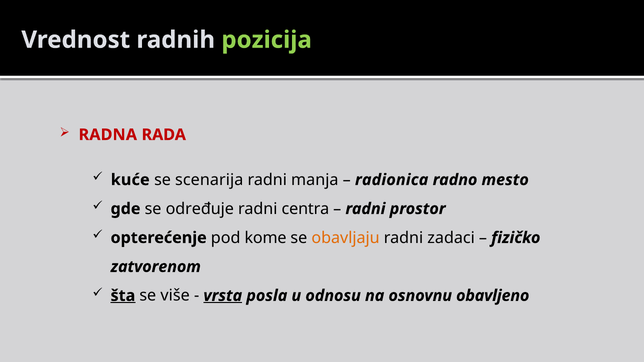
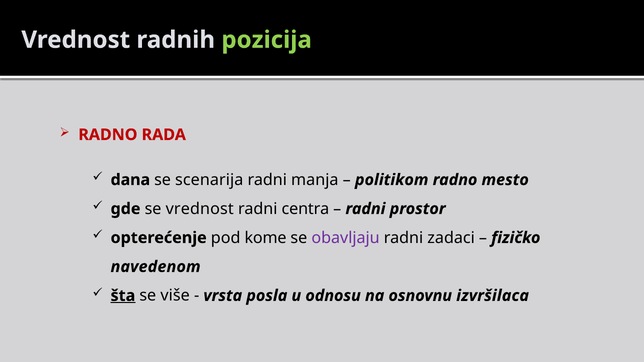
RADNA: RADNA -> RADNO (108, 135)
kuće: kuće -> dana (130, 180)
radionica: radionica -> politikom (392, 180)
se određuje: određuje -> vrednost (200, 209)
obavljaju colour: orange -> purple (346, 238)
zatvorenom: zatvorenom -> navedenom (156, 267)
vrsta underline: present -> none (223, 296)
obavljeno: obavljeno -> izvršilaca (493, 296)
